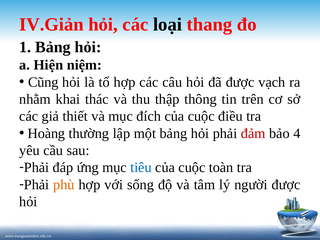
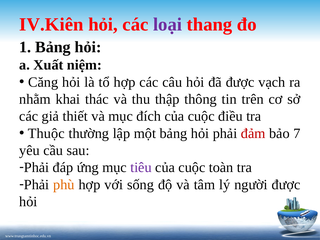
IV.Giản: IV.Giản -> IV.Kiên (51, 24)
loại colour: black -> purple (168, 24)
Hiện: Hiện -> Xuất (48, 65)
Cũng: Cũng -> Căng (43, 82)
Hoàng: Hoàng -> Thuộc (46, 133)
4: 4 -> 7 (297, 133)
tiêu colour: blue -> purple (141, 168)
